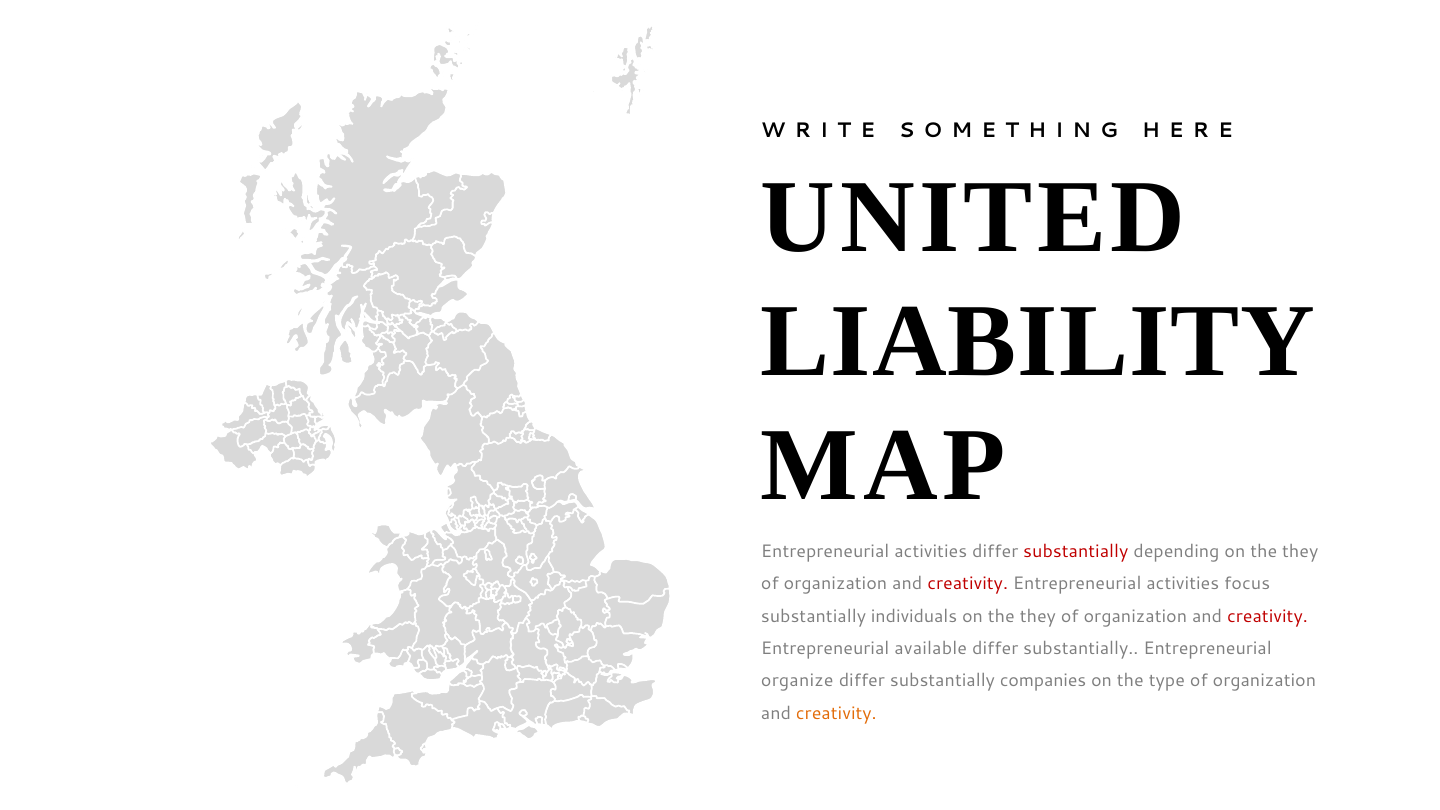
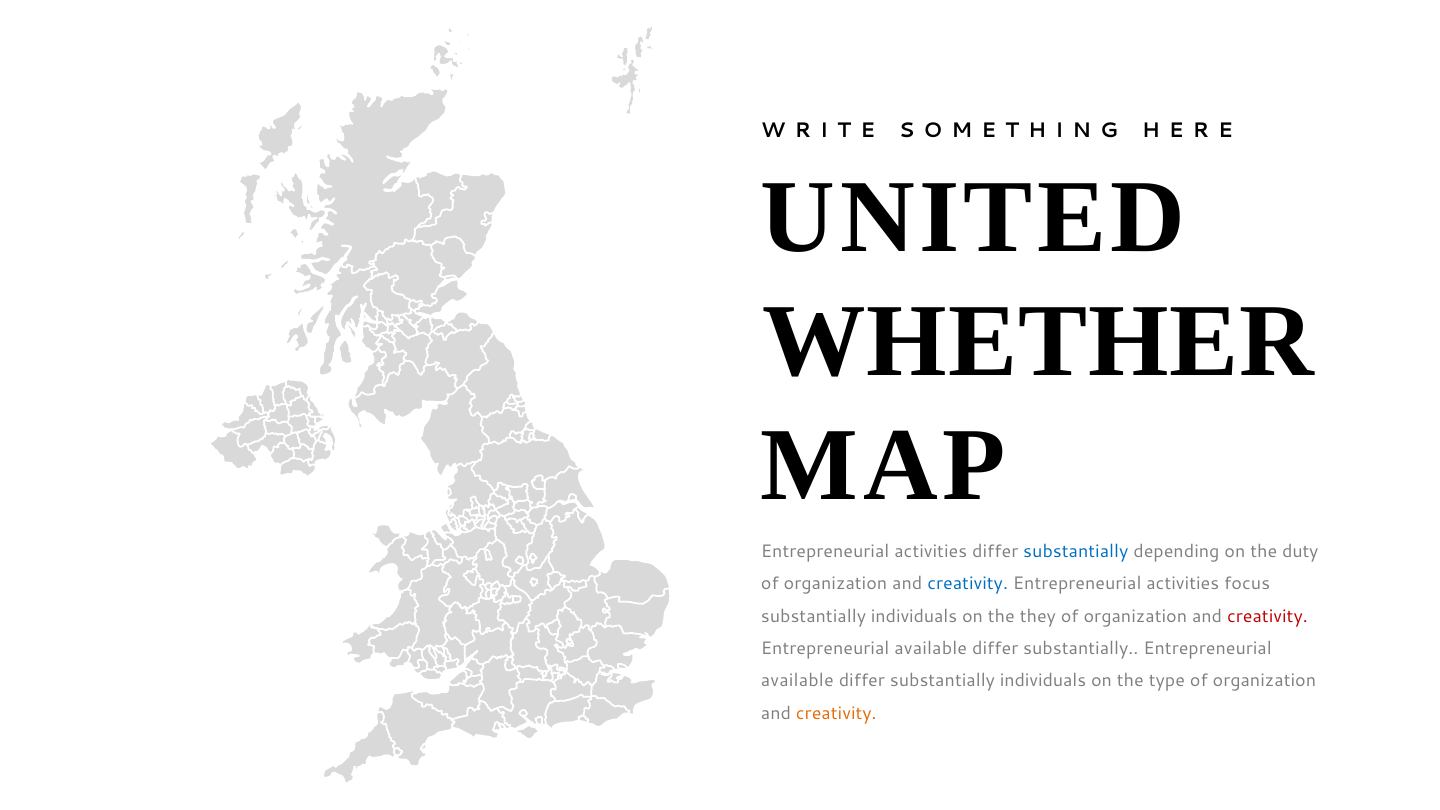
LIABILITY: LIABILITY -> WHETHER (1038, 341)
substantially colour: red -> blue (1076, 552)
depending on the they: they -> duty (1300, 552)
creativity colour: red -> blue (968, 584)
organize: organize -> available (797, 681)
differ substantially companies: companies -> individuals (1043, 681)
